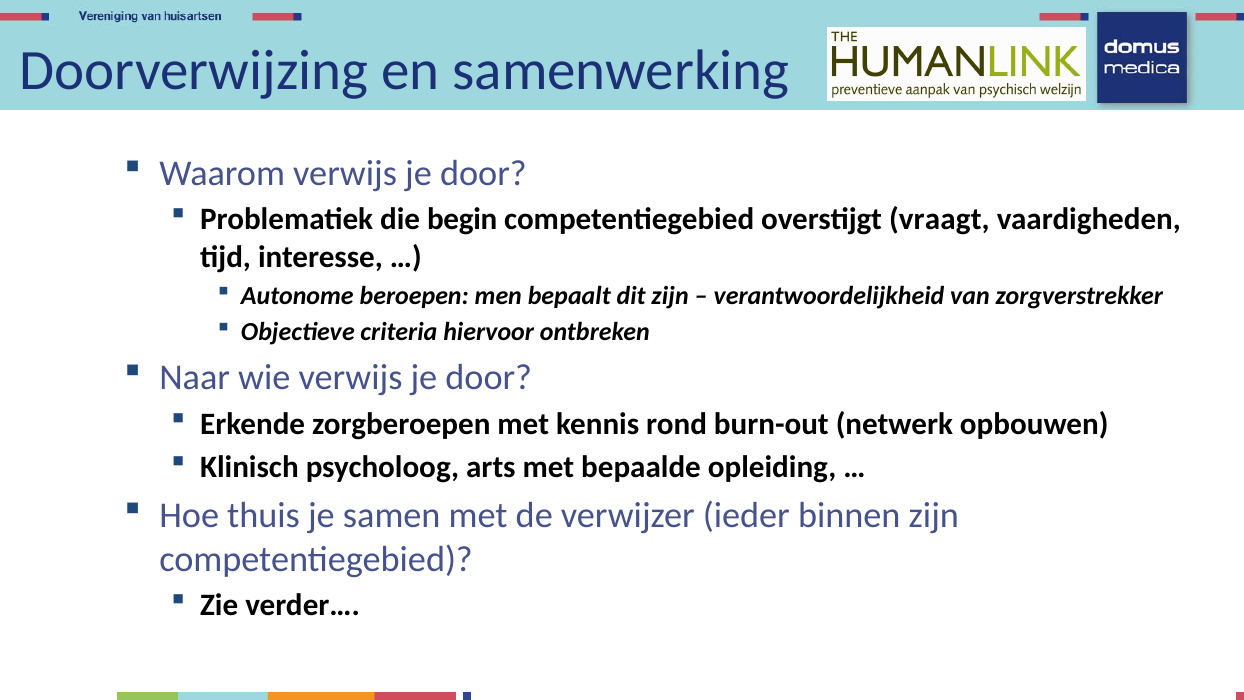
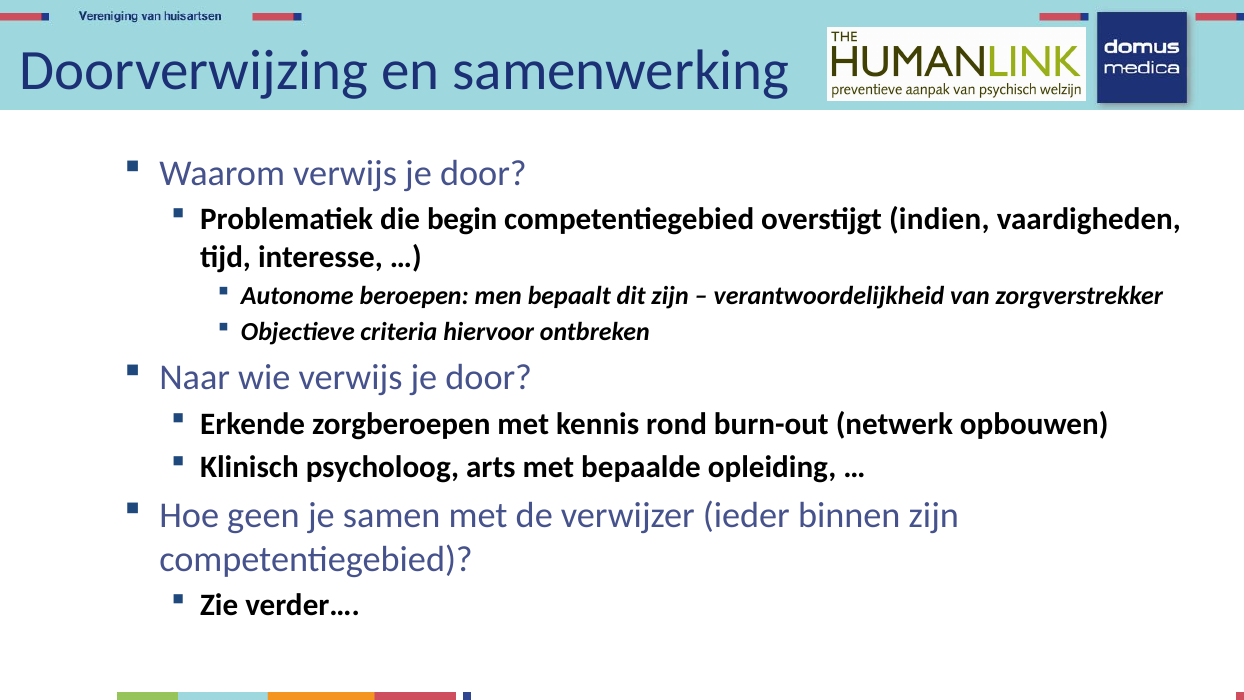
vraagt: vraagt -> indien (939, 219)
thuis: thuis -> geen (263, 515)
